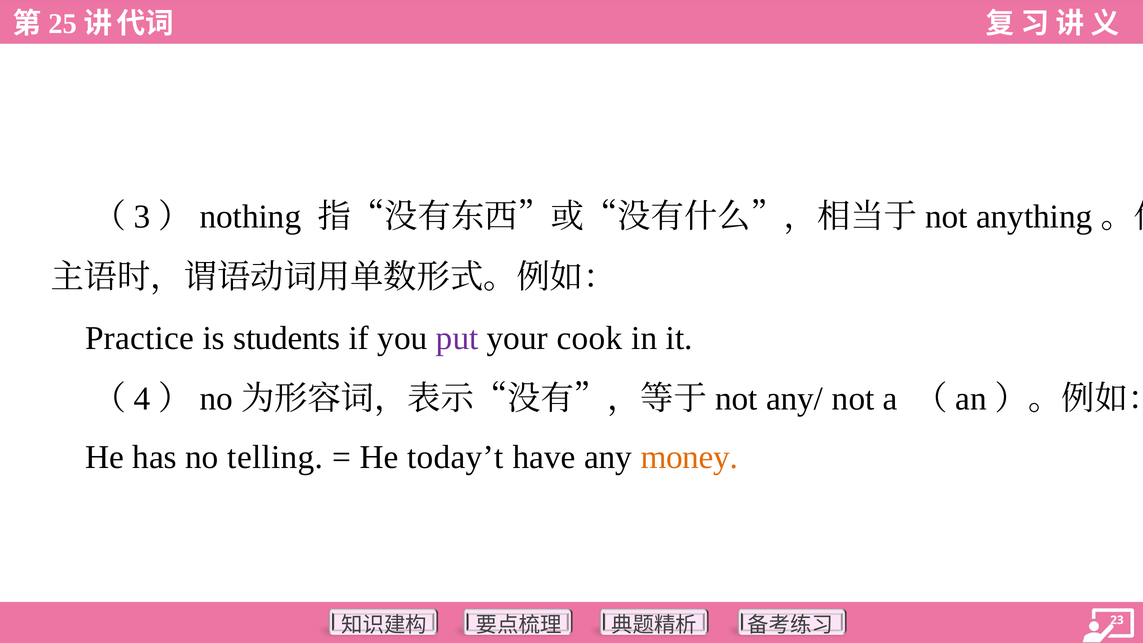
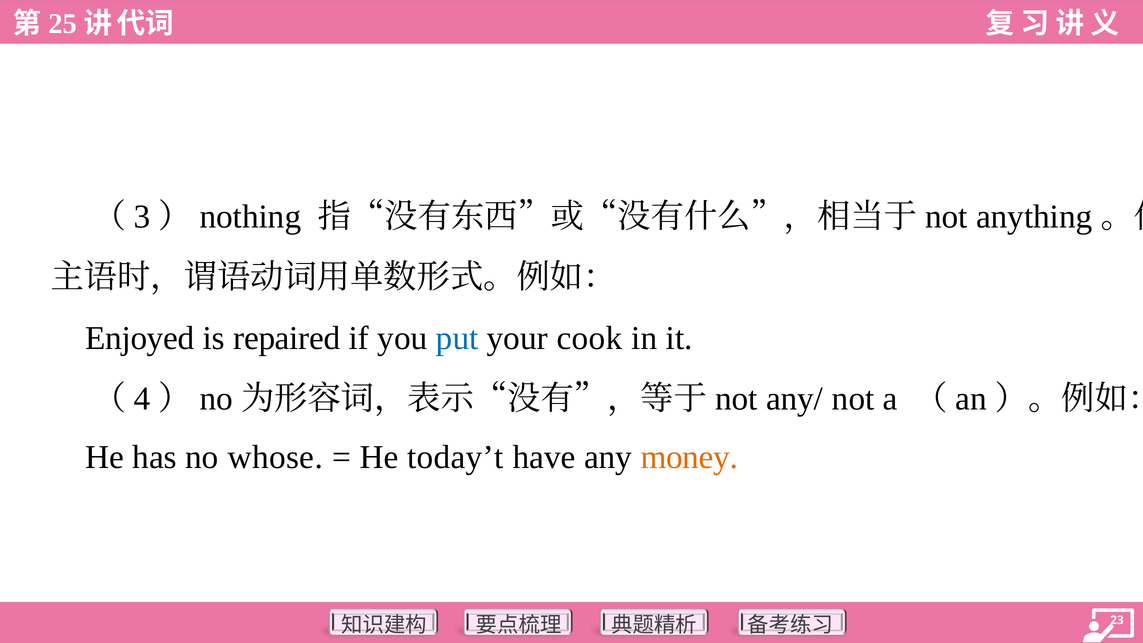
Practice: Practice -> Enjoyed (140, 338)
students: students -> repaired (287, 338)
put colour: purple -> blue (457, 338)
telling: telling -> whose (275, 457)
